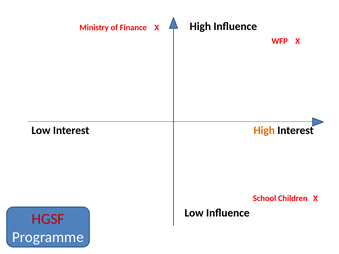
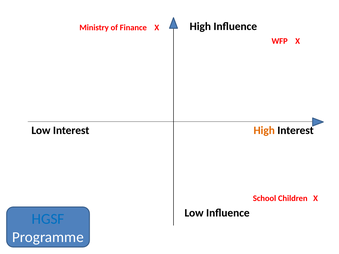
HGSF colour: red -> blue (48, 219)
